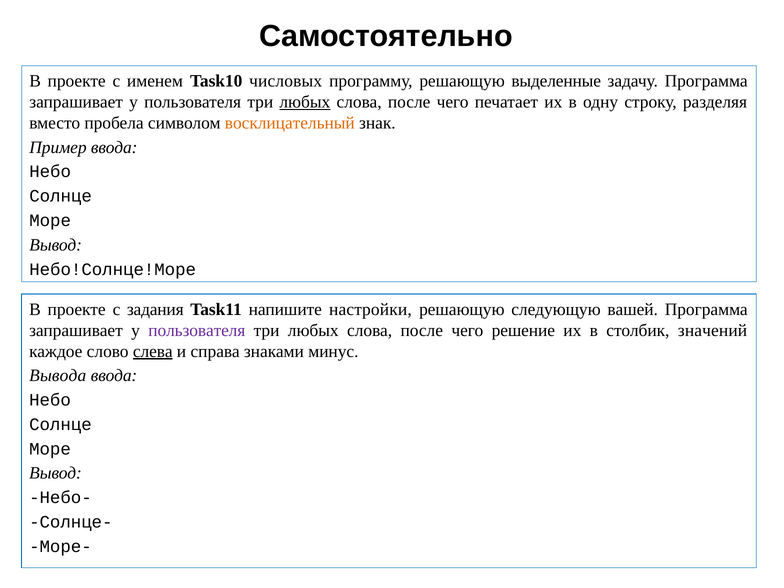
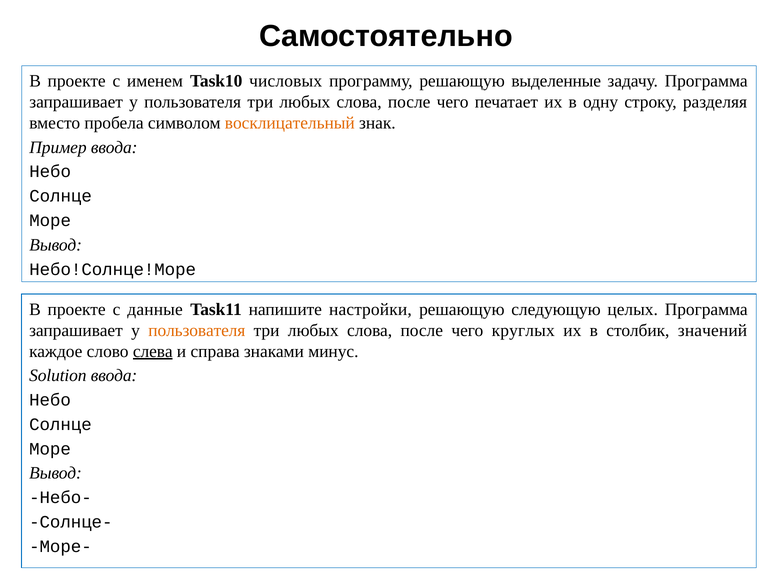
любых underline: present -> none (305, 102)
задания: задания -> данные (155, 309)
вашей: вашей -> целых (633, 309)
пользователя colour: purple -> orange (197, 330)
решение: решение -> круглых (523, 330)
Вывода: Вывода -> Solution (58, 376)
